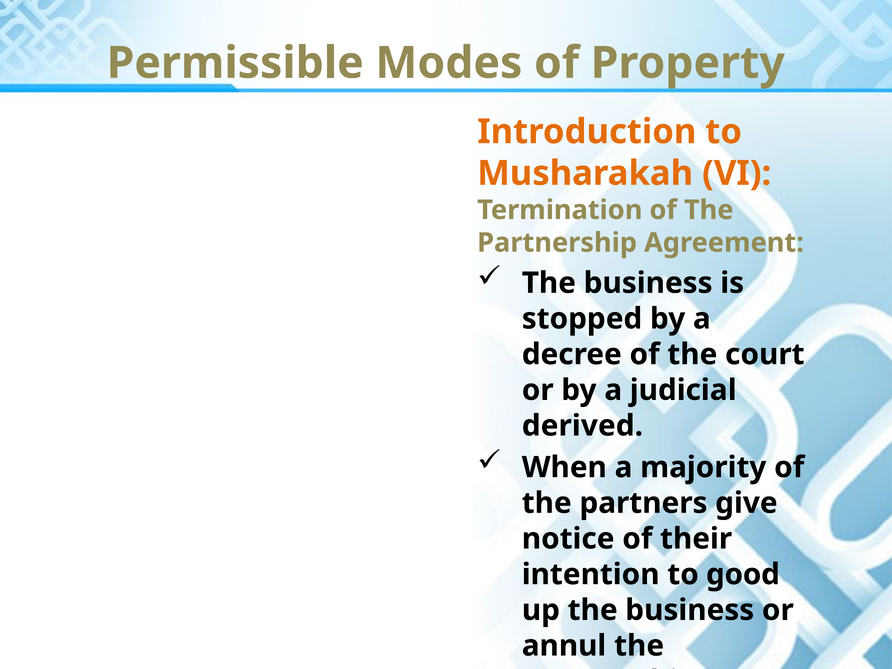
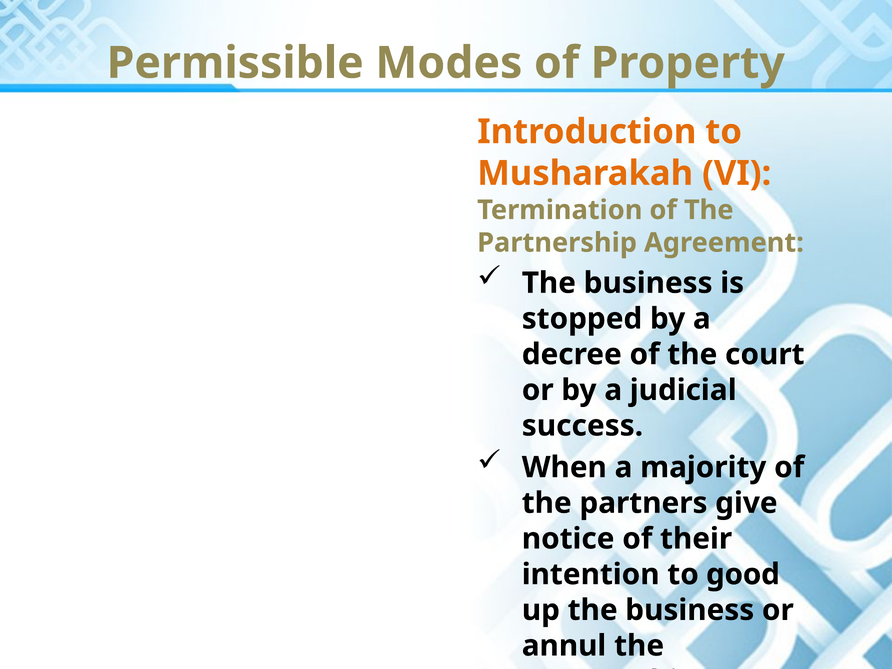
derived: derived -> success (582, 426)
